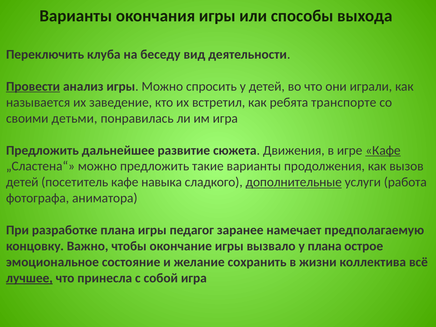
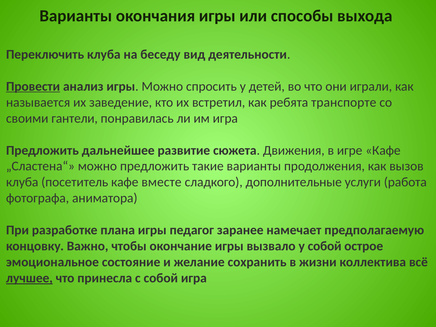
детьми: детьми -> гантели (75, 118)
Кафе underline: present -> none (383, 150)
детей: детей -> клуба (22, 182)
навыка: навыка -> вместе (161, 182)
дополнительные underline: present -> none (294, 182)
у плана: плана -> собой (325, 246)
